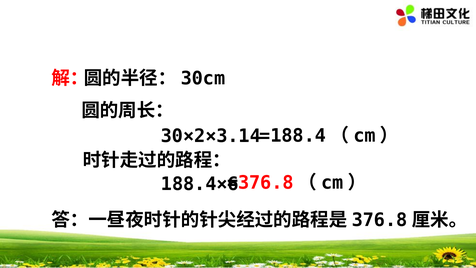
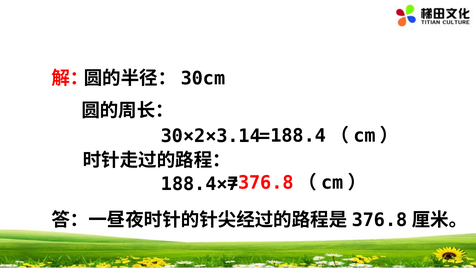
188.4×6: 188.4×6 -> 188.4×7 (200, 184)
